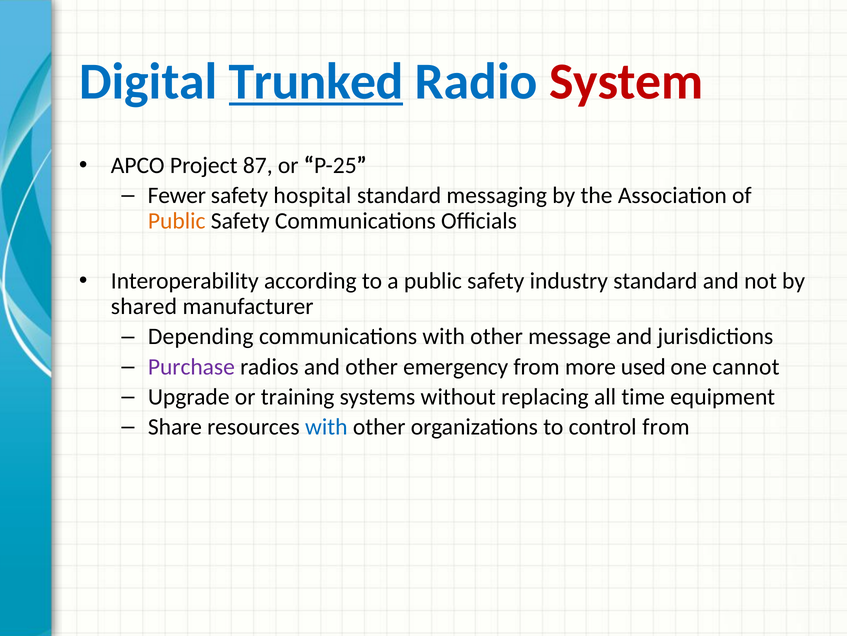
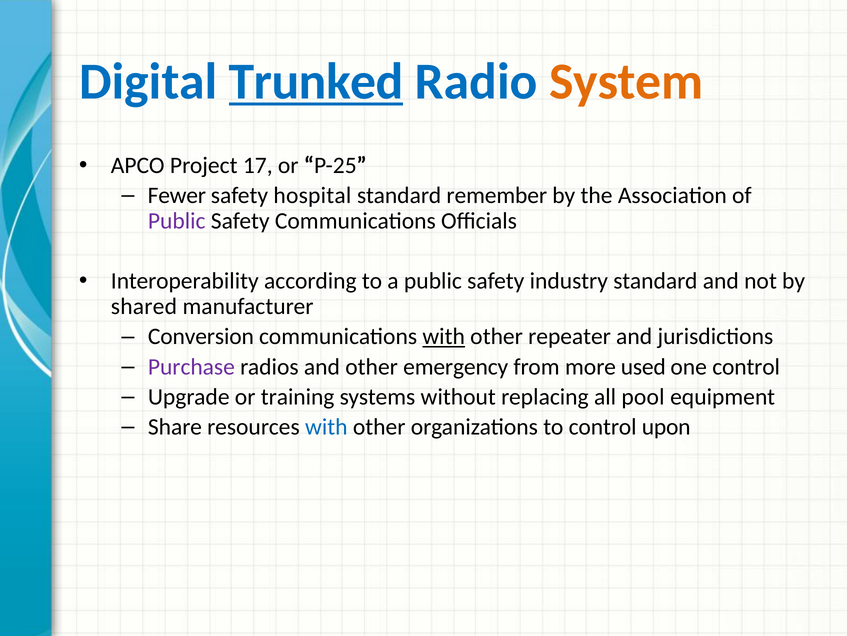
System colour: red -> orange (626, 82)
87: 87 -> 17 (258, 165)
messaging: messaging -> remember (497, 195)
Public colour: orange -> purple (177, 221)
Depending: Depending -> Conversion (201, 336)
with underline: none -> present (444, 336)
message: message -> repeater (570, 336)
one cannot: cannot -> control (746, 366)
time: time -> pool (643, 397)
control from: from -> upon (666, 427)
